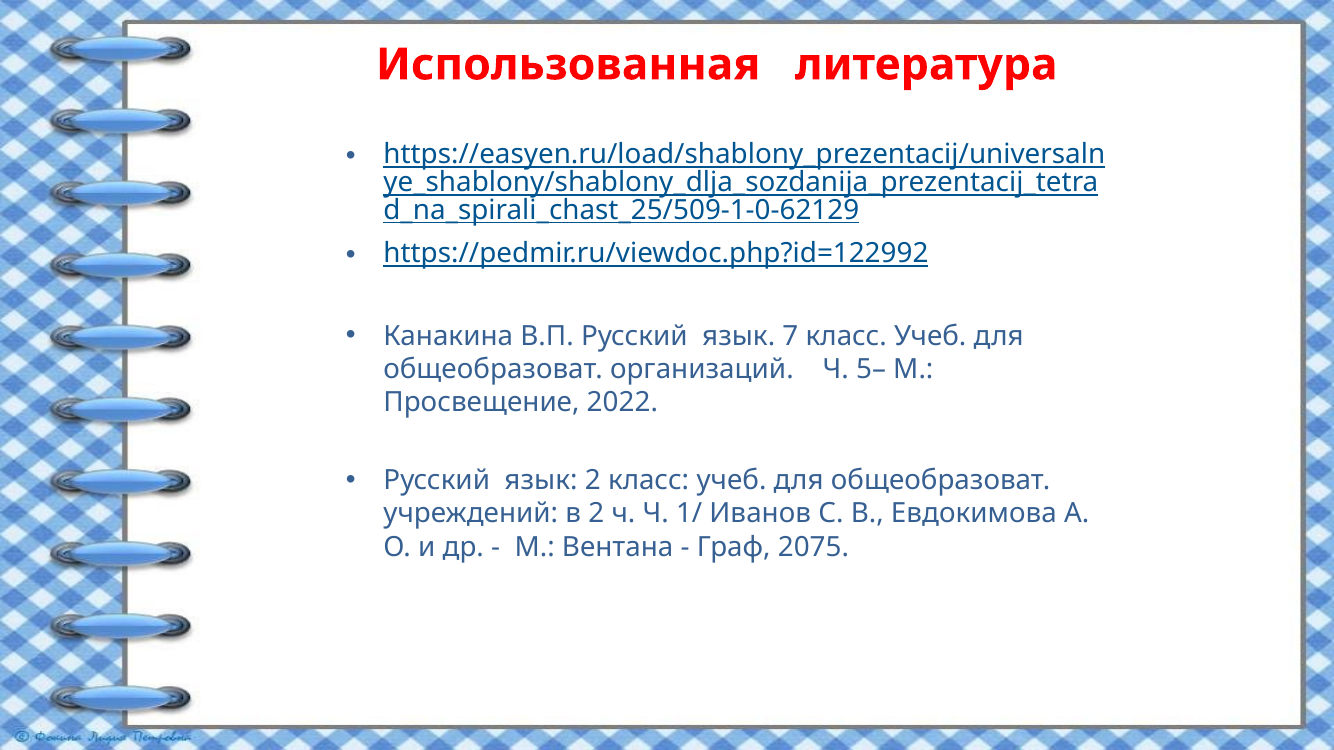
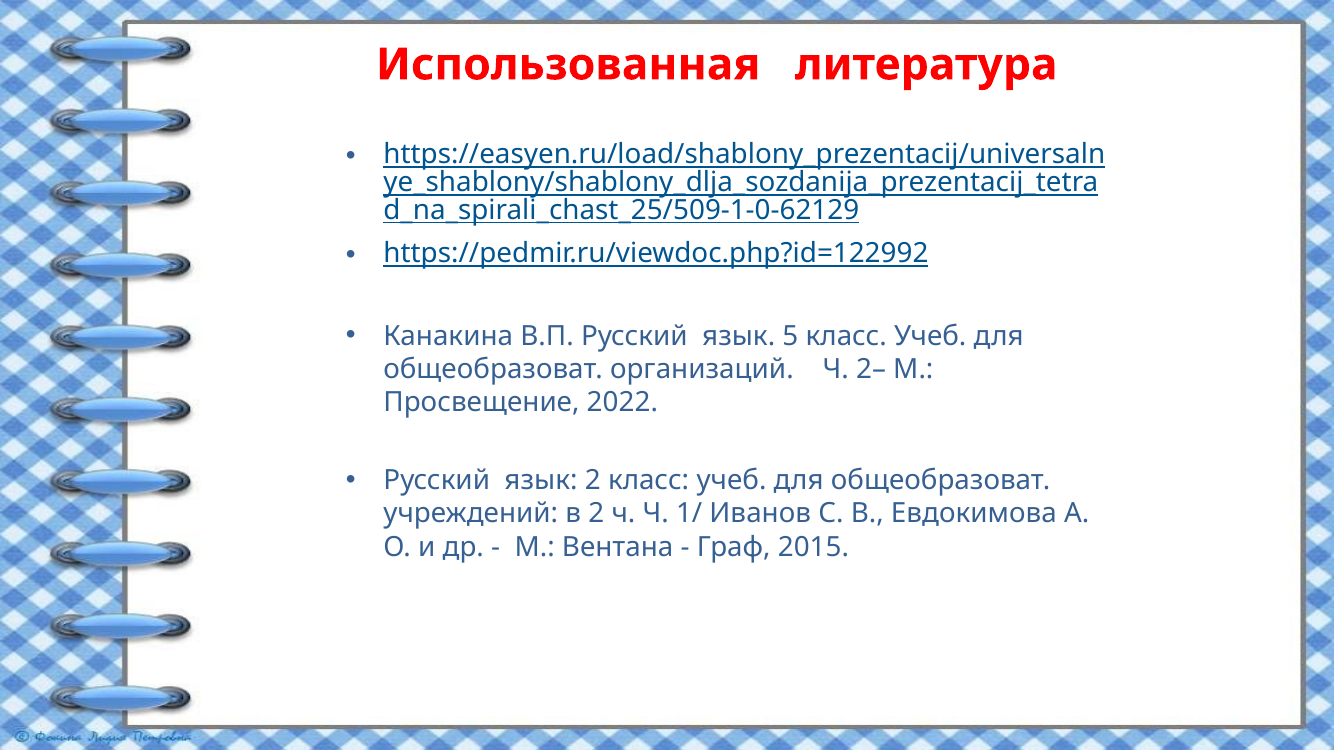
7: 7 -> 5 (790, 336)
5–: 5– -> 2– (871, 370)
2075: 2075 -> 2015 (813, 547)
